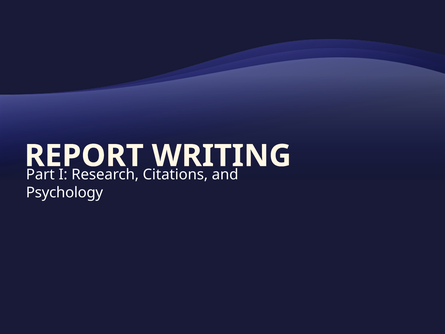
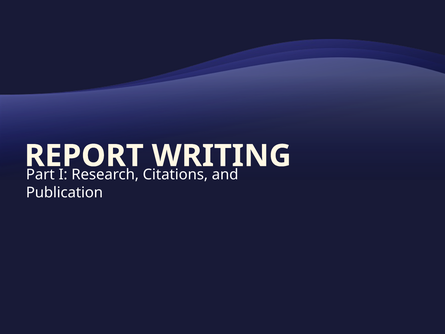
Psychology: Psychology -> Publication (64, 192)
